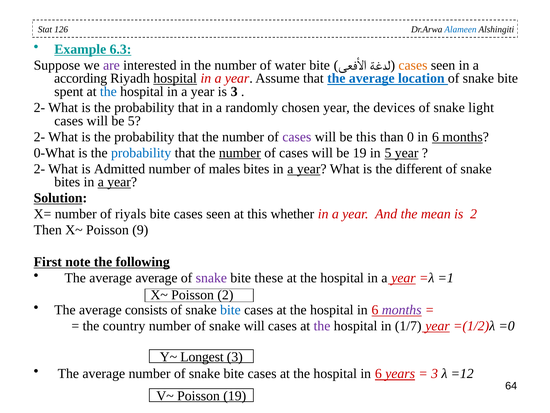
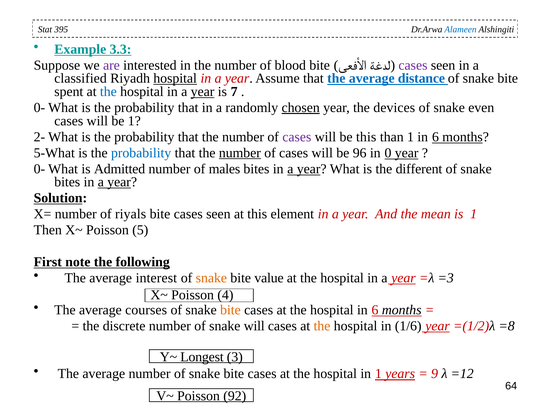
126: 126 -> 395 (61, 29)
6.3: 6.3 -> 3.3 (120, 49)
water: water -> blood (290, 65)
cases colour: orange -> purple (413, 65)
according: according -> classified (81, 78)
location: location -> distance (421, 78)
year underline: none -> present (203, 92)
is 3: 3 -> 7 (234, 92)
2-: 2- -> 0- (39, 108)
chosen underline: none -> present (301, 108)
light: light -> even (481, 108)
be 5: 5 -> 1 (134, 121)
than 0: 0 -> 1 (410, 137)
0-What: 0-What -> 5-What (54, 153)
be 19: 19 -> 96 (360, 153)
in 5: 5 -> 0 (388, 153)
2-: 2- -> 0- (39, 169)
whether: whether -> element (292, 214)
is 2: 2 -> 1 (474, 214)
9: 9 -> 5 (140, 230)
average average: average -> interest (156, 278)
snake colour: purple -> orange (211, 278)
these: these -> value (269, 278)
=1: =1 -> =3 (446, 278)
Poisson 2: 2 -> 4 (225, 294)
consists: consists -> courses (146, 309)
bite colour: blue -> orange (230, 309)
months colour: purple -> black (402, 309)
country: country -> discrete (124, 325)
the colour: purple -> orange (322, 325)
1/7: 1/7 -> 1/6 (408, 325)
=0: =0 -> =8 (507, 325)
6: 6 -> 1 (378, 373)
3: 3 -> 9 (435, 373)
Poisson 19: 19 -> 92 (235, 396)
